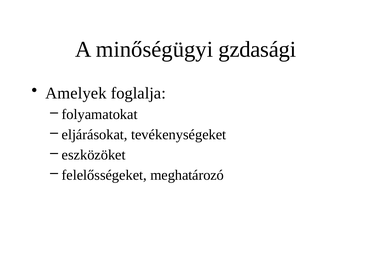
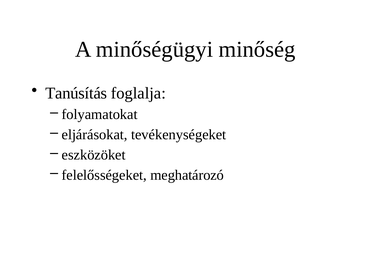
gzdasági: gzdasági -> minőség (257, 49)
Amelyek: Amelyek -> Tanúsítás (76, 93)
